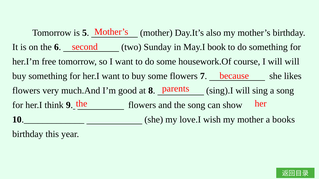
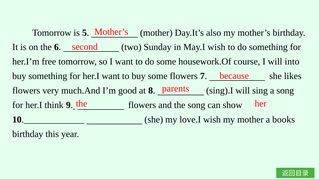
May.I book: book -> wish (216, 47)
will will: will -> into (292, 62)
